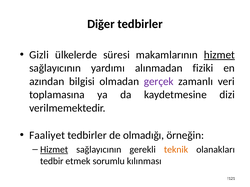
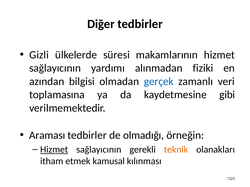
hizmet underline: present -> none (219, 55)
gerçek colour: purple -> blue (159, 82)
dizi: dizi -> gibi (227, 95)
Faaliyet: Faaliyet -> Araması (47, 136)
tedbir: tedbir -> itham (52, 162)
sorumlu: sorumlu -> kamusal (109, 162)
